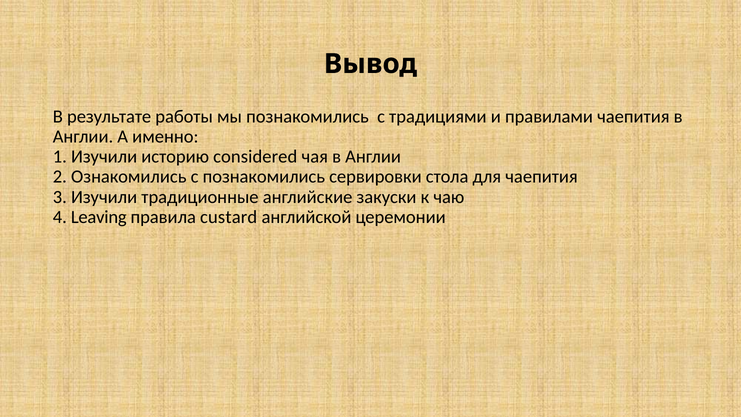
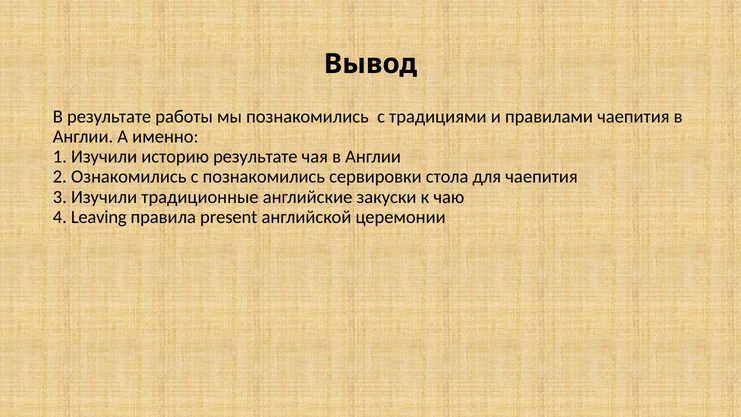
историю considered: considered -> результате (255, 157)
custard: custard -> present (229, 217)
